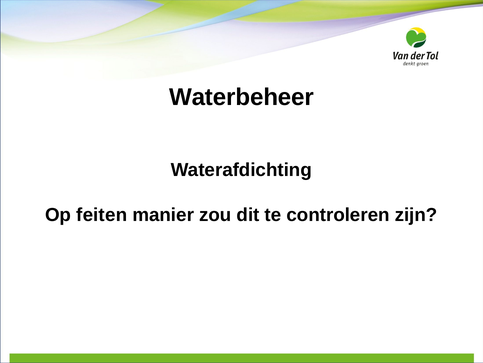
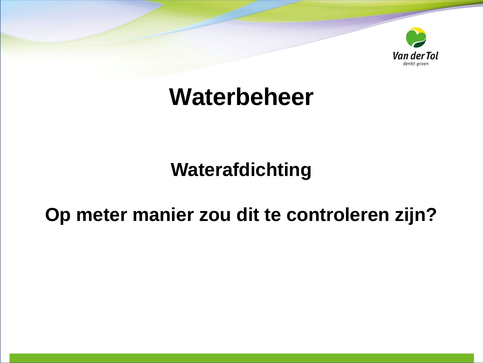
feiten: feiten -> meter (102, 215)
